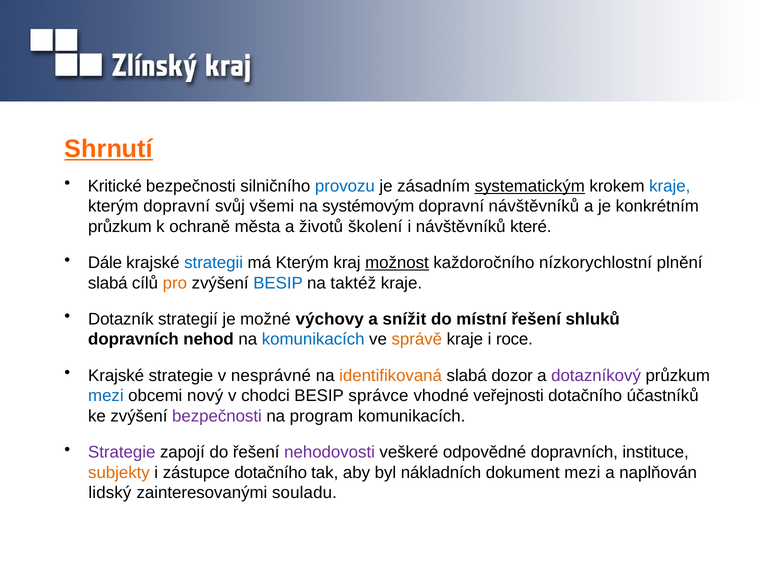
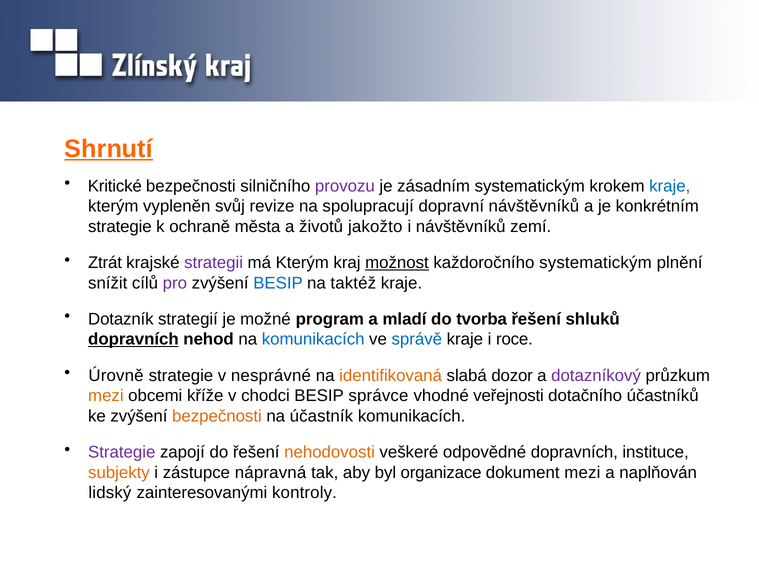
provozu colour: blue -> purple (345, 186)
systematickým underline: present -> none (530, 186)
kterým dopravní: dopravní -> vypleněn (177, 206)
všemi: všemi -> revize (272, 206)
systémovým: systémovým -> spolupracují (368, 206)
průzkum: průzkum -> strategie (120, 227)
školení: školení -> jakožto (375, 227)
které: které -> zemí (531, 227)
Dále: Dále -> Ztrát (105, 263)
strategii colour: blue -> purple (214, 263)
každoročního nízkorychlostní: nízkorychlostní -> systematickým (595, 263)
slabá: slabá -> snížit (108, 283)
pro colour: orange -> purple (175, 283)
výchovy: výchovy -> program (330, 319)
snížit: snížit -> mladí (404, 319)
místní: místní -> tvorba (482, 319)
dopravních underline: none -> present (133, 340)
správě colour: orange -> blue (417, 340)
Krajské: Krajské -> Úrovně (116, 376)
mezi colour: blue -> orange (106, 396)
nový: nový -> kříže (205, 396)
bezpečnosti colour: purple -> orange (217, 416)
program: program -> účastník (321, 416)
nehodovosti colour: purple -> orange (330, 452)
zástupce dotačního: dotačního -> nápravná (271, 473)
nákladních: nákladních -> organizace (441, 473)
souladu: souladu -> kontroly (304, 493)
